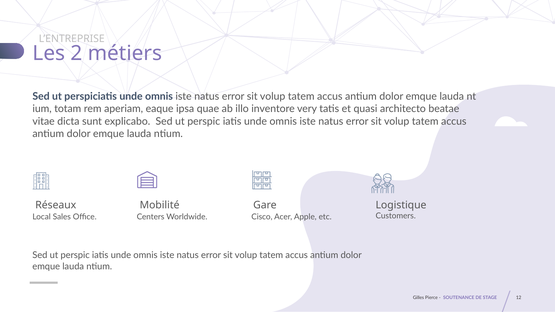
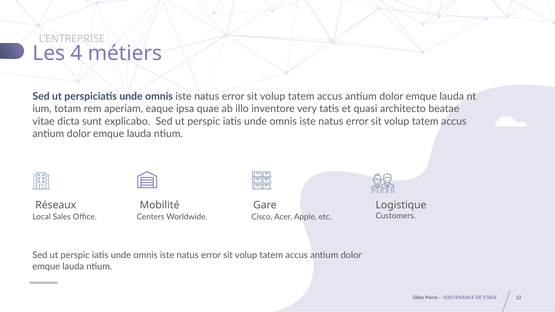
2: 2 -> 4 (76, 53)
